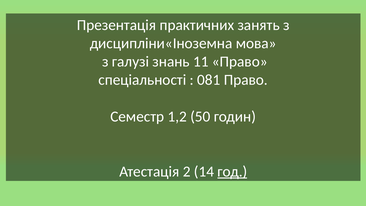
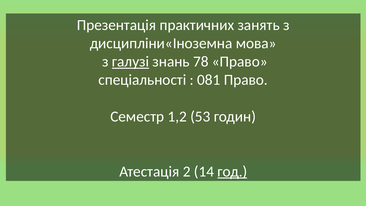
галузі underline: none -> present (131, 62)
11: 11 -> 78 (201, 62)
50: 50 -> 53 (200, 116)
